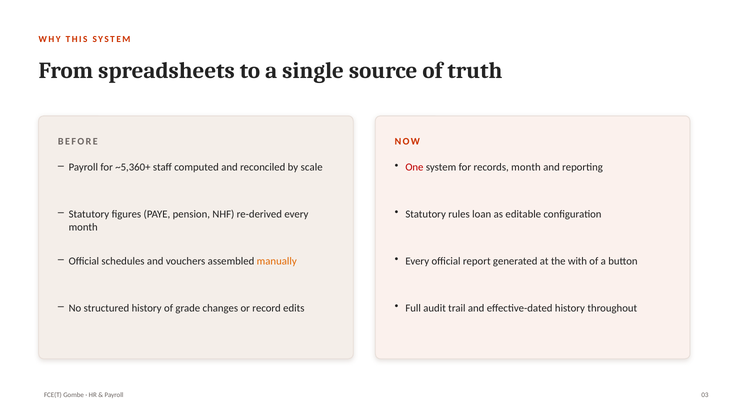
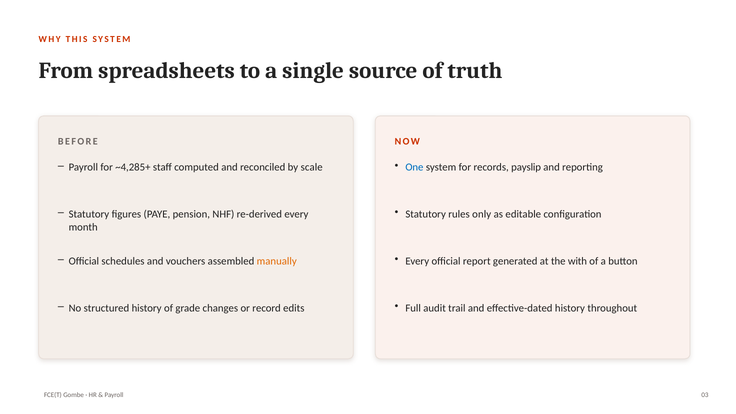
~5,360+: ~5,360+ -> ~4,285+ (133, 167)
One colour: red -> blue (414, 167)
records month: month -> payslip (526, 167)
loan: loan -> only (482, 214)
